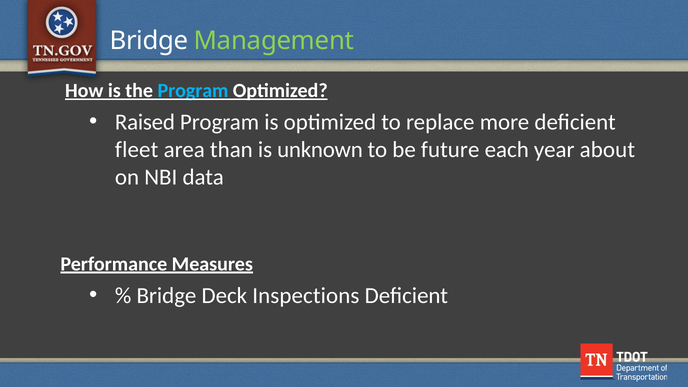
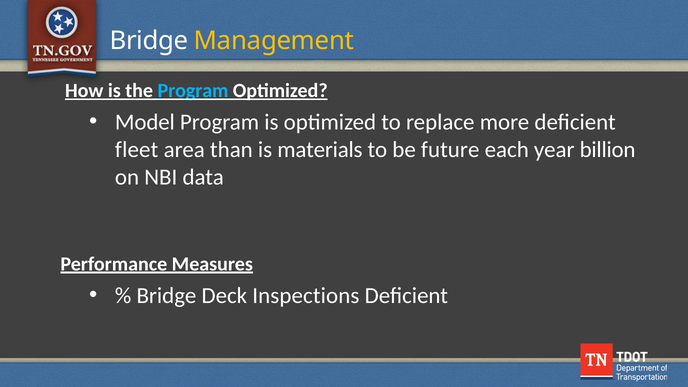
Management colour: light green -> yellow (274, 41)
Raised: Raised -> Model (145, 122)
unknown: unknown -> materials (320, 150)
about: about -> billion (608, 150)
